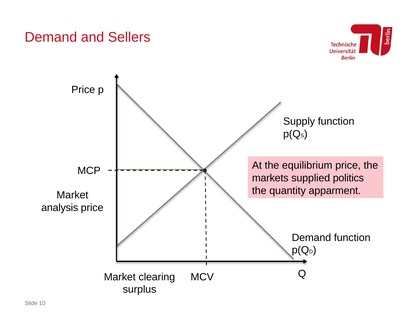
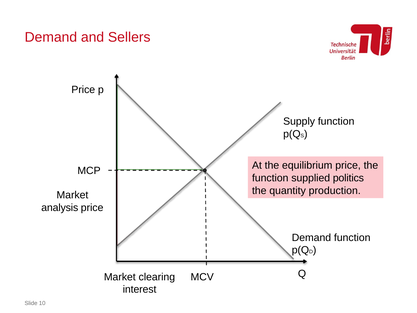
markets: markets -> function (270, 178)
apparment: apparment -> production (335, 190)
surplus: surplus -> interest (140, 289)
